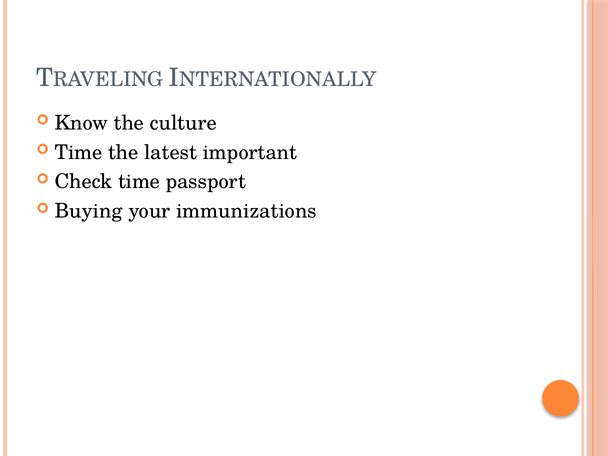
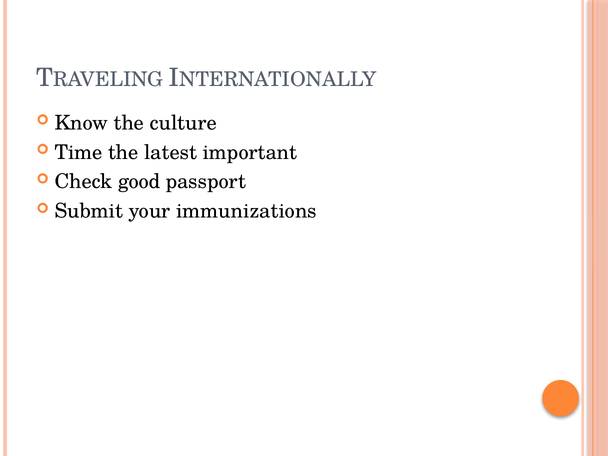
Check time: time -> good (139, 182)
Buying: Buying -> Submit (89, 211)
